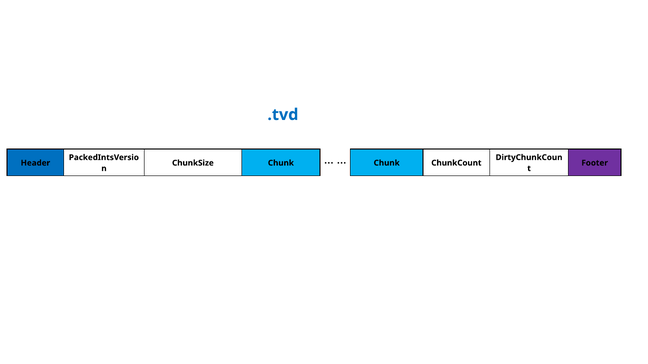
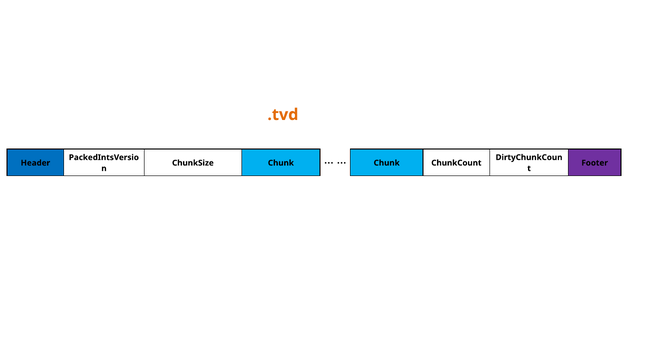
.tvd colour: blue -> orange (283, 115)
